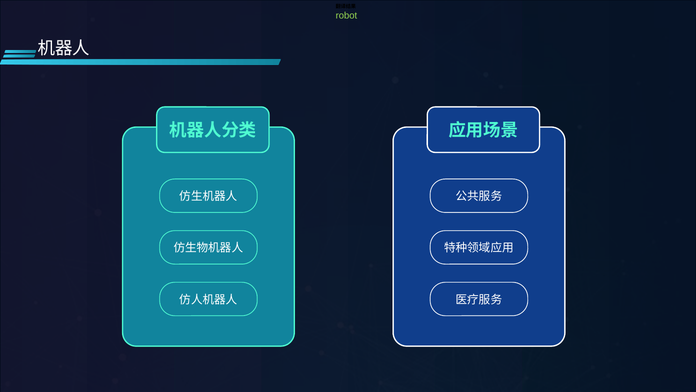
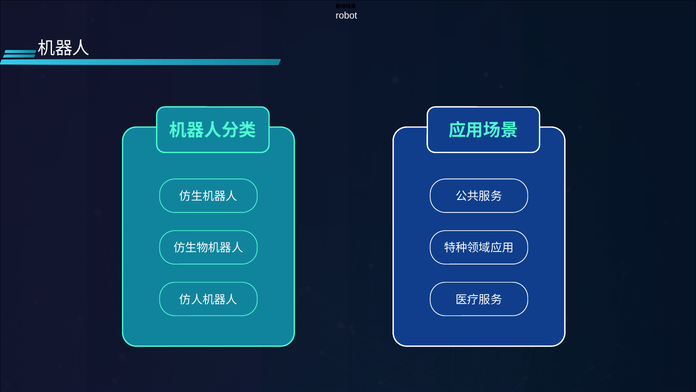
robot colour: light green -> white (346, 15)
